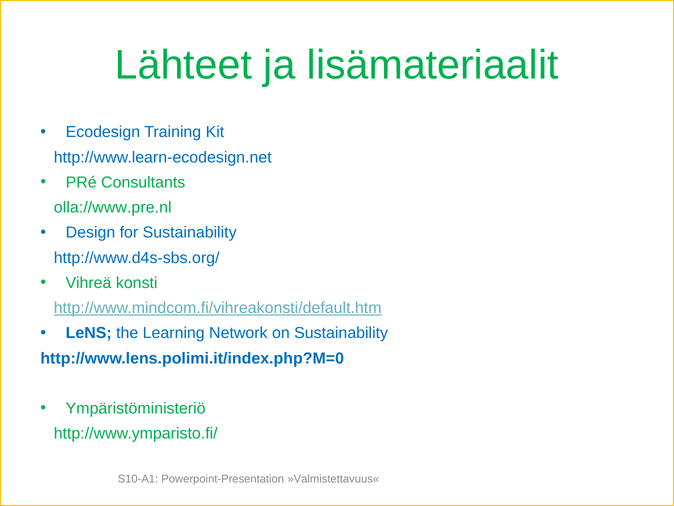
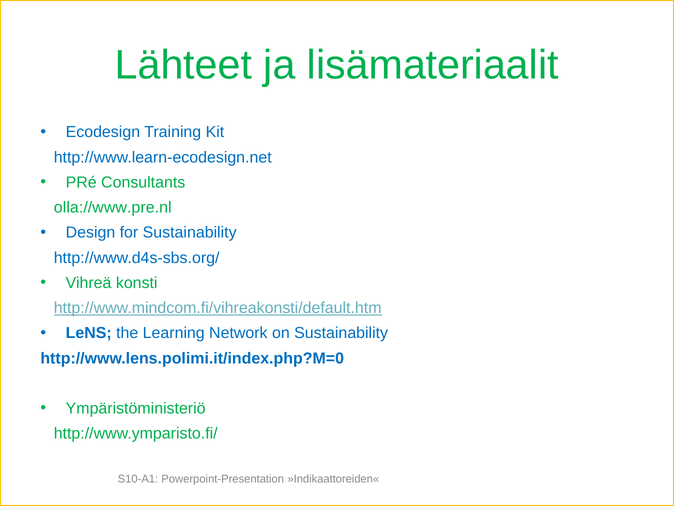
»Valmistettavuus«: »Valmistettavuus« -> »Indikaattoreiden« (333, 479)
